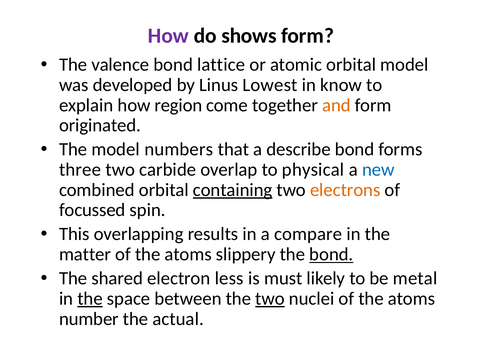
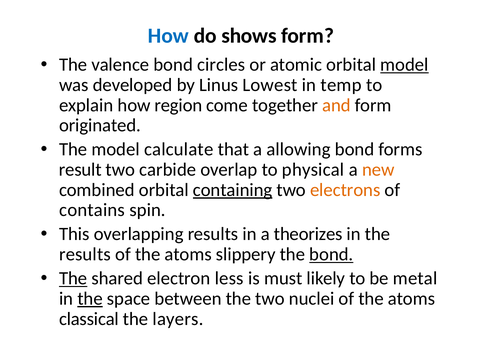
How colour: purple -> blue (168, 36)
lattice: lattice -> circles (221, 65)
model underline: none -> present (404, 65)
know: know -> temp (341, 85)
numbers: numbers -> calculate (179, 149)
describe: describe -> allowing (299, 149)
three: three -> result (80, 169)
new colour: blue -> orange (378, 169)
focussed: focussed -> contains (92, 210)
compare: compare -> theorizes (308, 234)
matter: matter -> results (85, 254)
The underline: none -> present (73, 278)
two underline: present -> none (270, 298)
number: number -> classical (89, 318)
actual: actual -> layers (178, 318)
